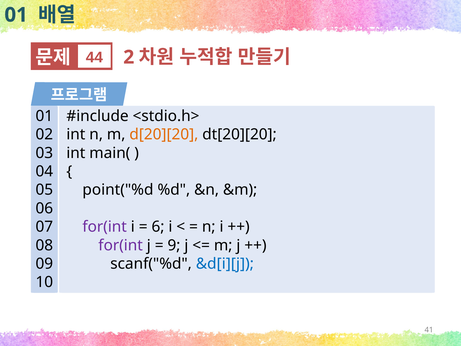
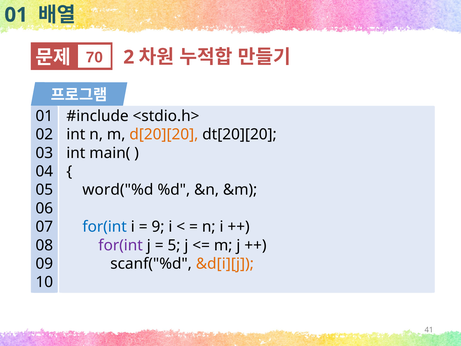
44: 44 -> 70 (94, 57)
point("%d: point("%d -> word("%d (118, 190)
for(int colour: purple -> blue (105, 227)
6: 6 -> 9 (158, 227)
9: 9 -> 5 (174, 245)
&d[i][j colour: blue -> orange (225, 264)
